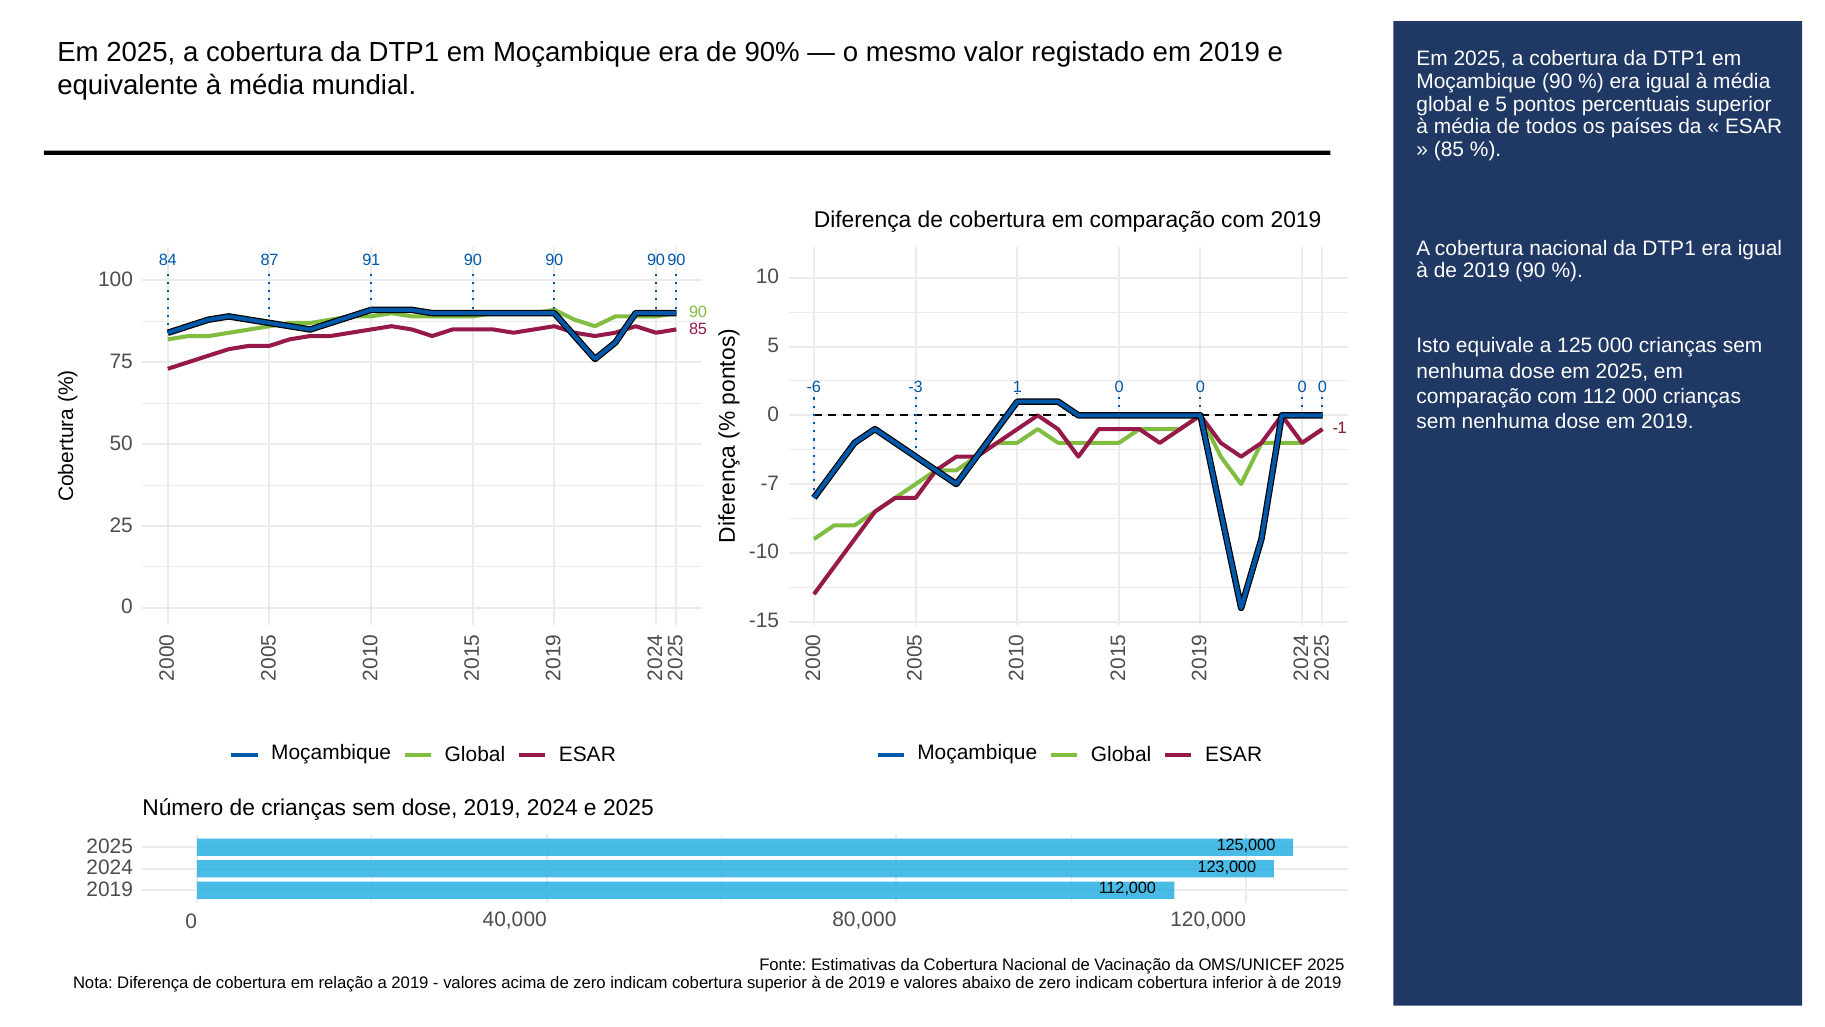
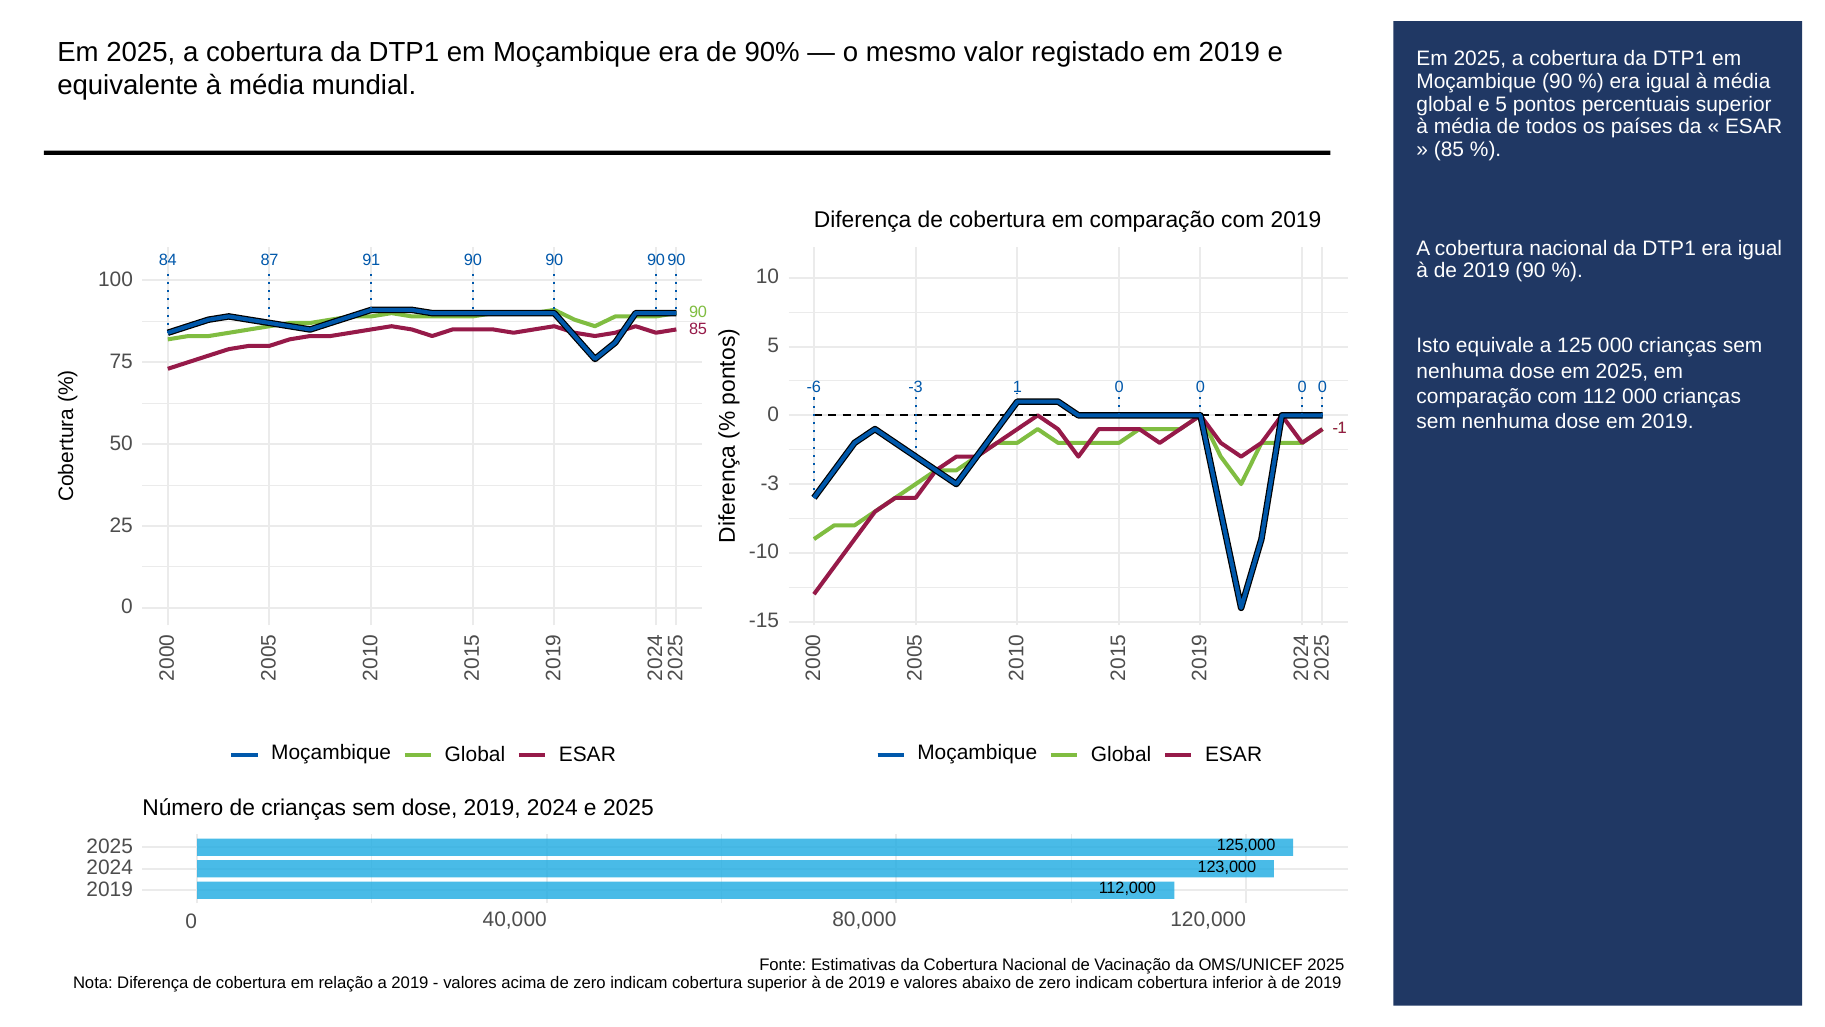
-7: -7 -> -3 (770, 483)
